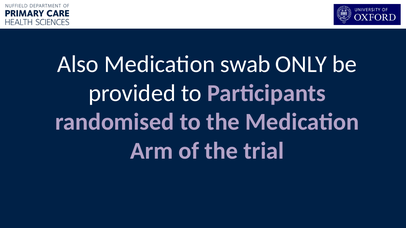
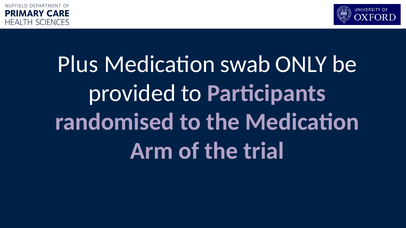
Also: Also -> Plus (78, 64)
